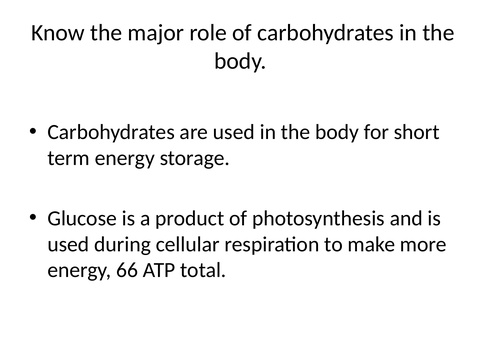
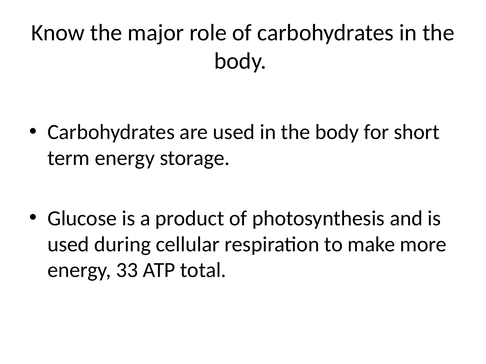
66: 66 -> 33 (127, 270)
